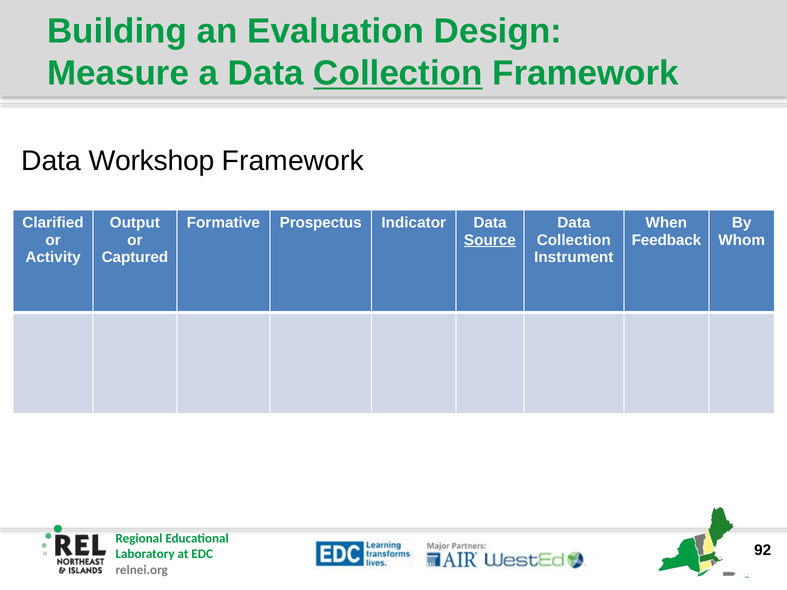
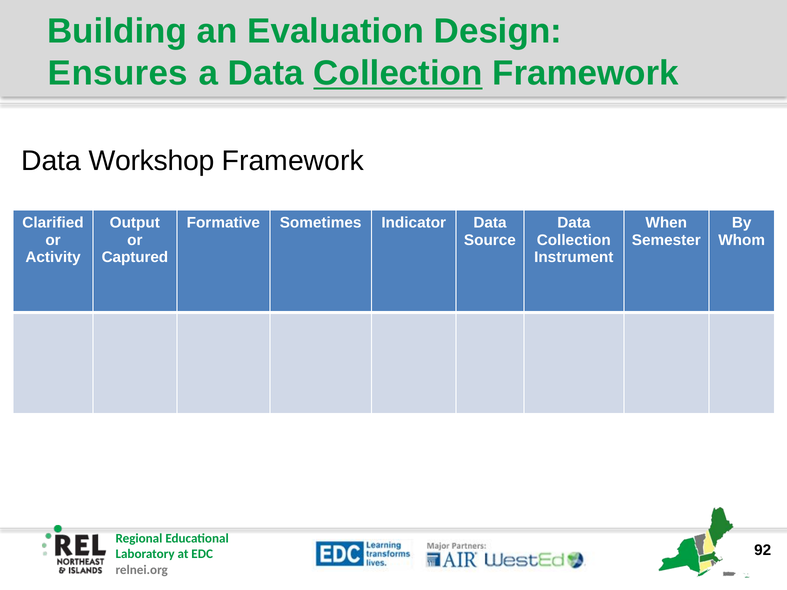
Measure: Measure -> Ensures (118, 73)
Prospectus: Prospectus -> Sometimes (321, 223)
Source underline: present -> none (490, 240)
Feedback: Feedback -> Semester (666, 240)
